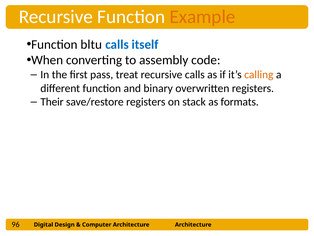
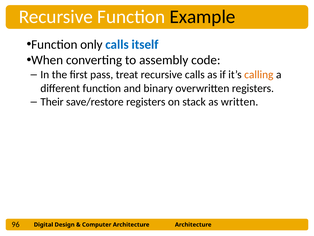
Example colour: orange -> black (202, 17)
bltu: bltu -> only (91, 44)
formats: formats -> written (240, 102)
